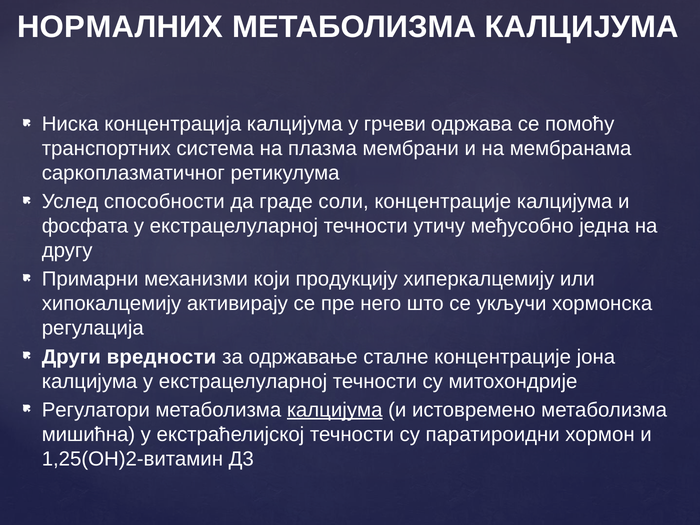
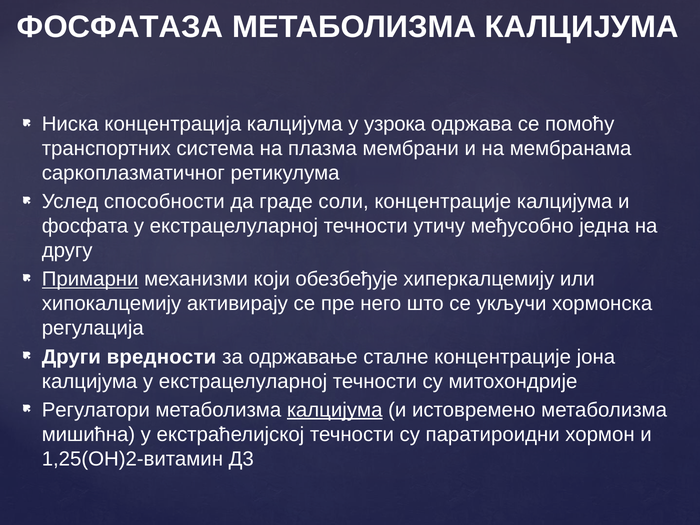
НОРМАЛНИХ: НОРМАЛНИХ -> ФОСФАТАЗА (120, 27)
грчеви: грчеви -> узрока (395, 124)
Примарни underline: none -> present (90, 279)
продукцију: продукцију -> обезбеђује (347, 279)
